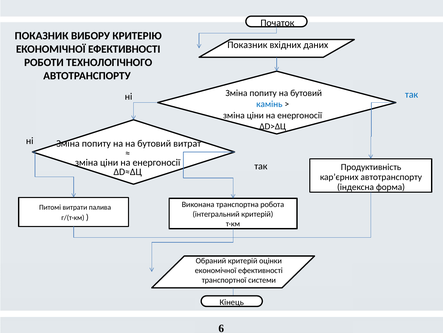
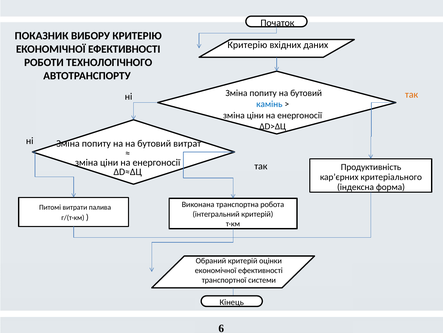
Показник: Показник -> Критерію (247, 45)
так colour: blue -> orange (412, 94)
кар’єрних автотранспорту: автотранспорту -> критеріального (391, 177)
